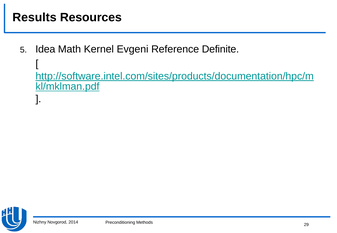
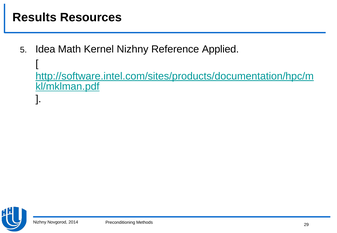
Kernel Evgeni: Evgeni -> Nizhny (133, 49)
Definite: Definite -> Applied (220, 49)
